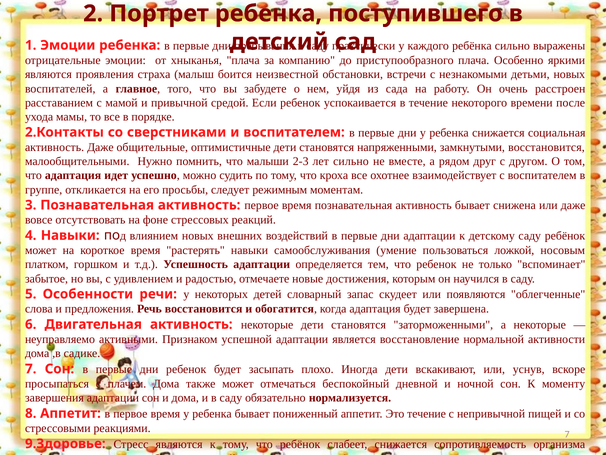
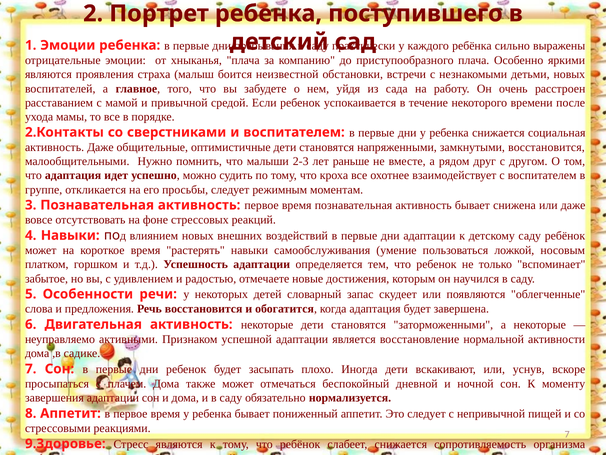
лет сильно: сильно -> раньше (351, 161)
Это течение: течение -> следует (427, 413)
